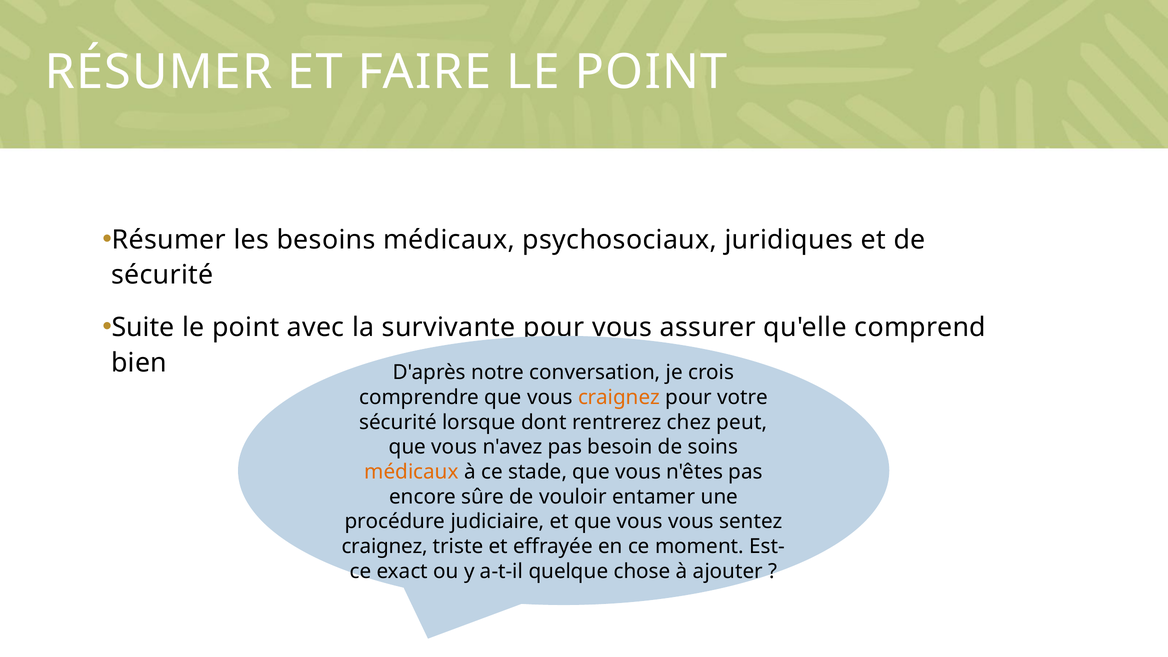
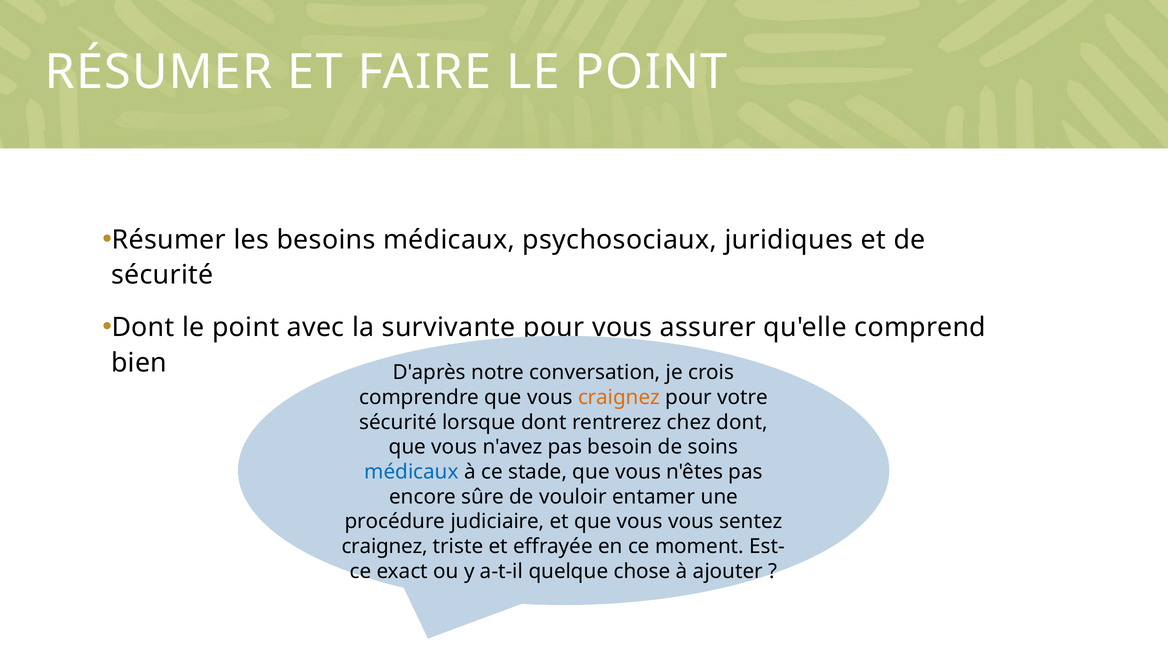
Suite: Suite -> Dont (143, 327)
chez peut: peut -> dont (742, 422)
médicaux colour: orange -> blue (411, 472)
